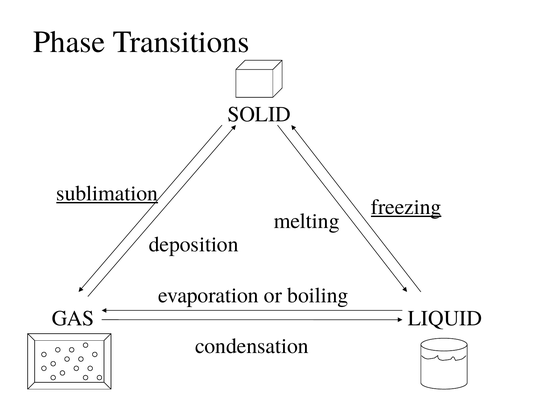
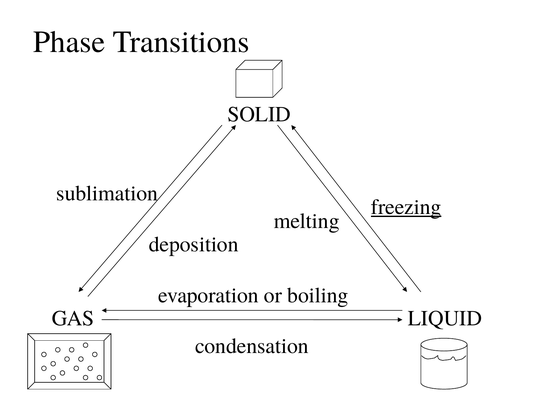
sublimation underline: present -> none (107, 193)
